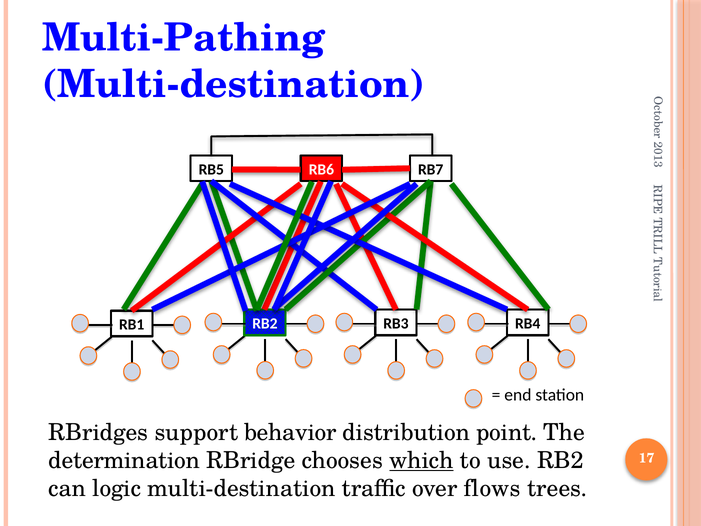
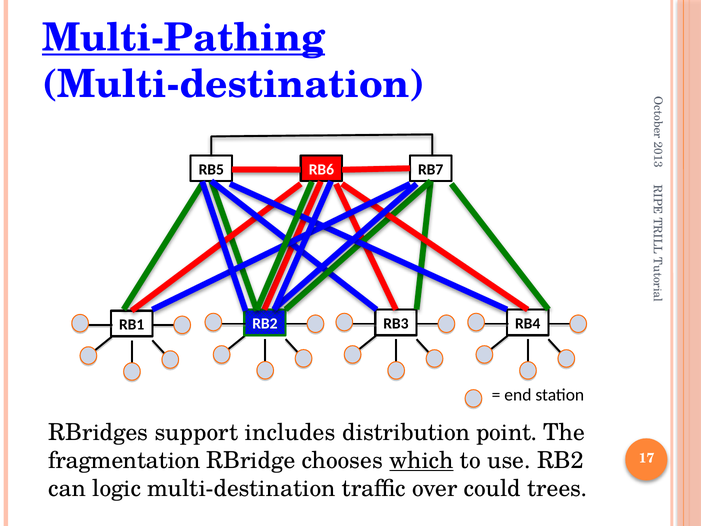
Multi-Pathing underline: none -> present (183, 38)
behavior: behavior -> includes (290, 432)
determination: determination -> fragmentation (124, 460)
flows: flows -> could (492, 488)
